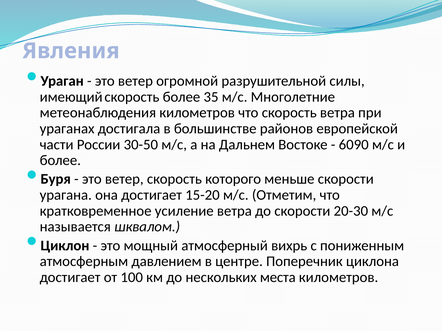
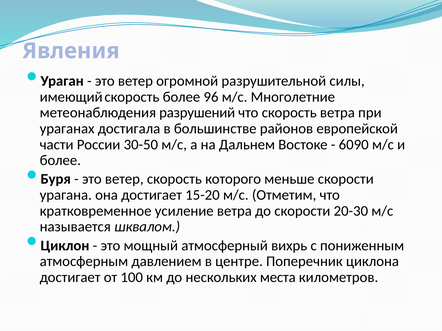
35: 35 -> 96 (211, 97)
метеонаблюдения километров: километров -> разрушений (197, 113)
